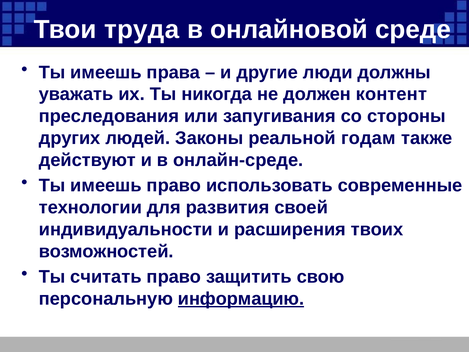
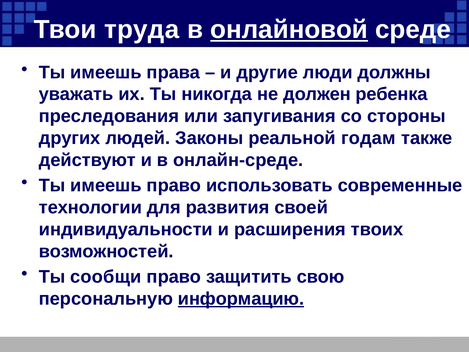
онлайновой underline: none -> present (289, 30)
контент: контент -> ребенка (392, 94)
считать: считать -> сообщи (106, 277)
